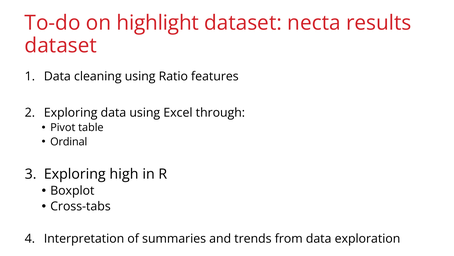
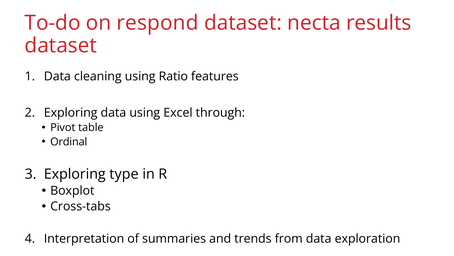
highlight: highlight -> respond (158, 23)
high: high -> type (124, 174)
